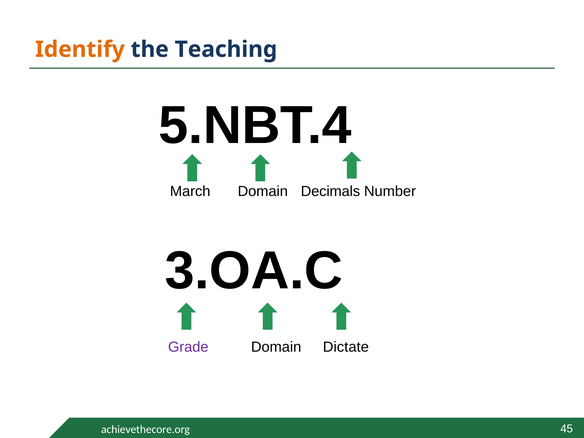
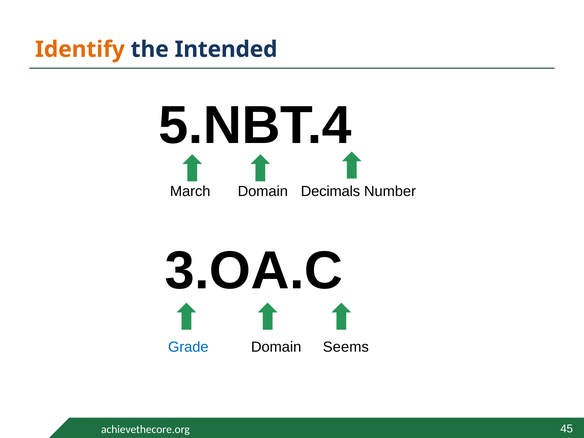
Teaching: Teaching -> Intended (226, 49)
Grade colour: purple -> blue (188, 347)
Dictate: Dictate -> Seems (346, 347)
